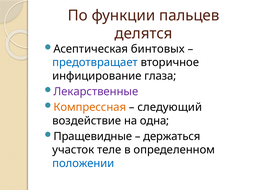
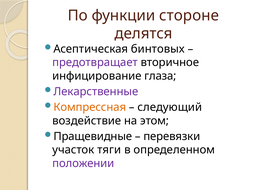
пальцев: пальцев -> стороне (189, 15)
предотвращает colour: blue -> purple (95, 62)
одна: одна -> этом (155, 121)
держаться: держаться -> перевязки (172, 136)
теле: теле -> тяги (109, 150)
положении colour: blue -> purple (83, 163)
